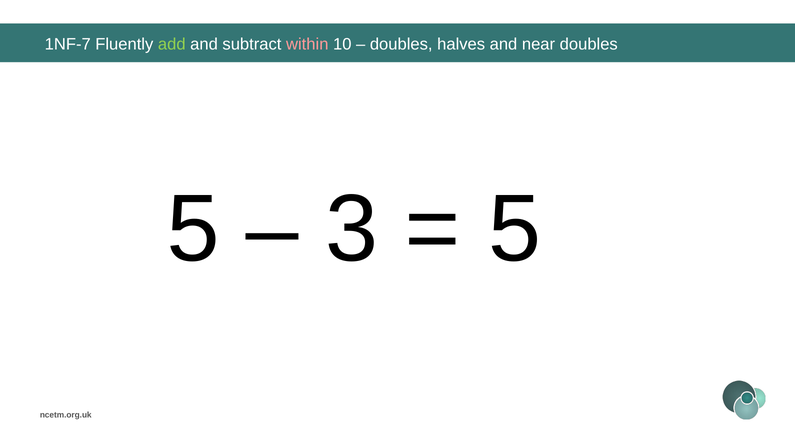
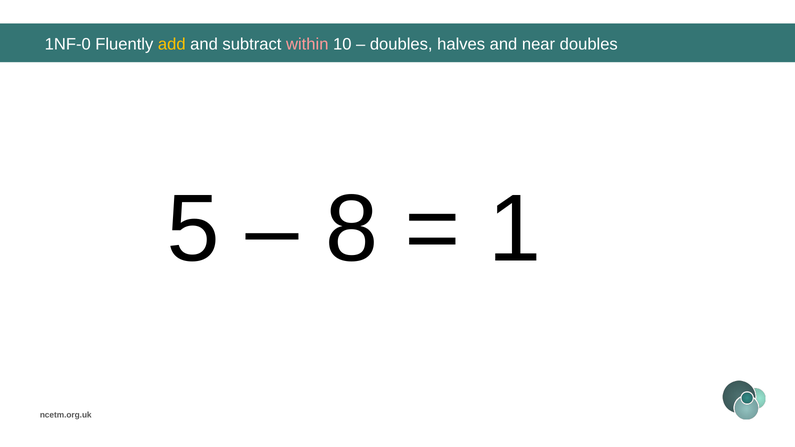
1NF-7: 1NF-7 -> 1NF-0 (68, 44)
add colour: light green -> yellow (172, 44)
3: 3 -> 8 (352, 230)
5: 5 -> 1 (515, 230)
